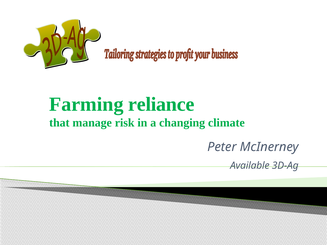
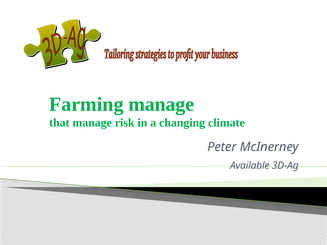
Farming reliance: reliance -> manage (161, 104)
